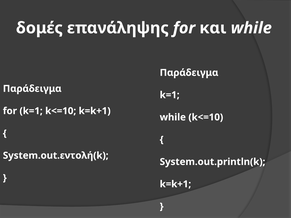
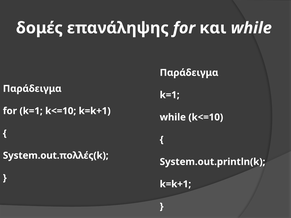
System.out.εντολή(k: System.out.εντολή(k -> System.out.πολλές(k (56, 156)
